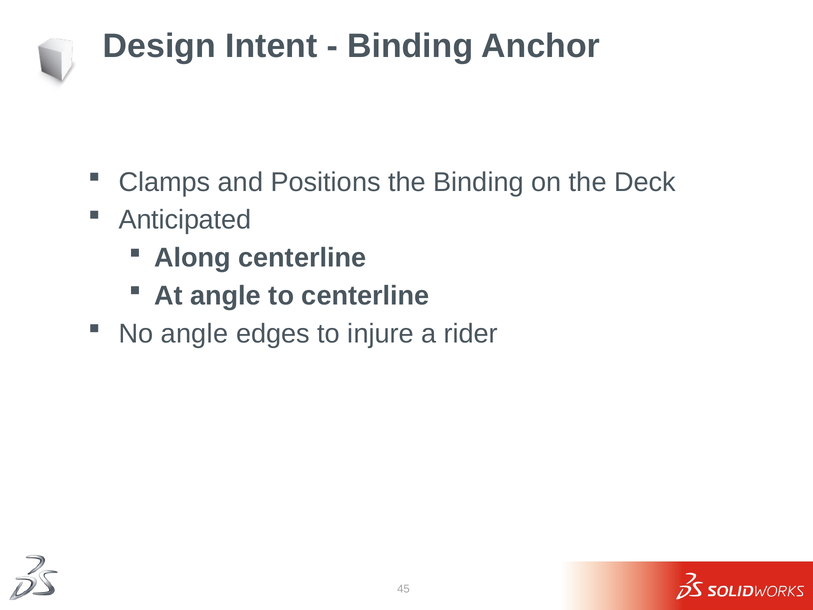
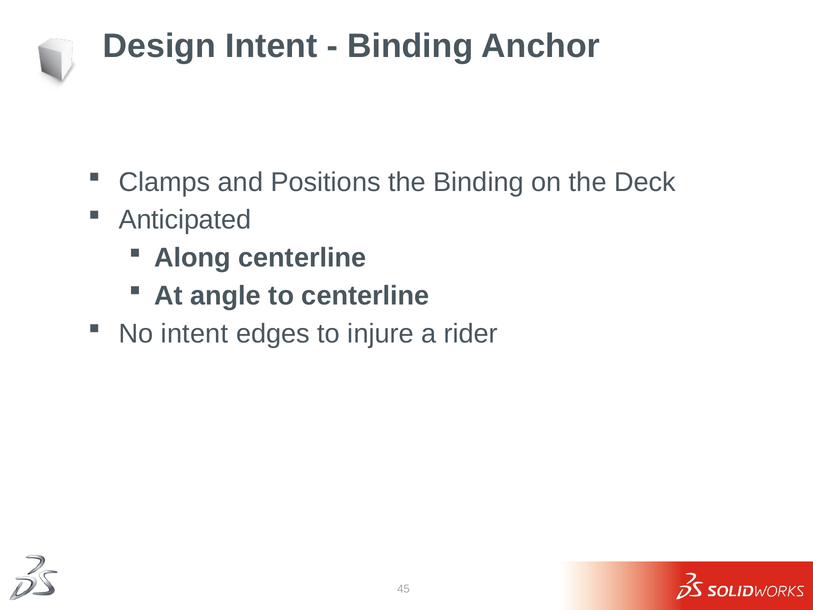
No angle: angle -> intent (195, 334)
